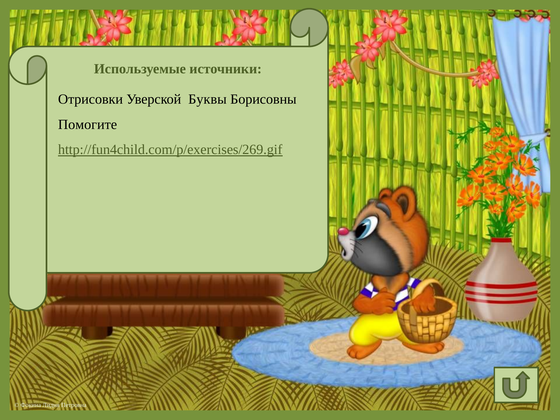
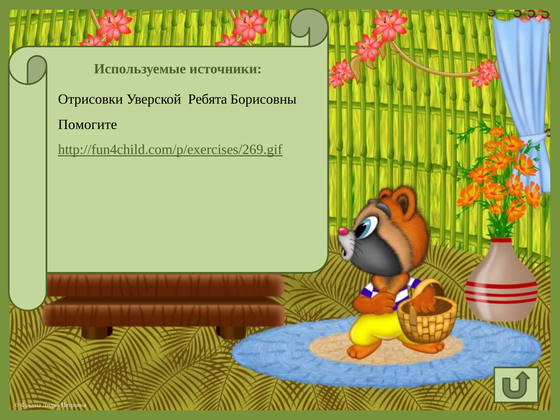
Буквы: Буквы -> Ребята (208, 99)
